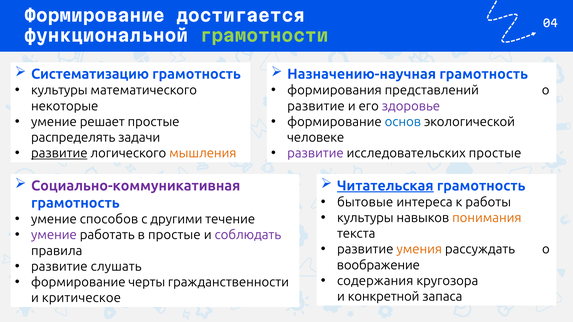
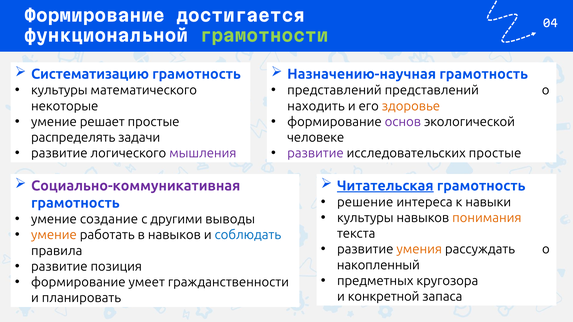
формирования: формирования -> представлений (334, 90)
развитие: развитие -> находить (316, 106)
здоровье colour: purple -> orange (411, 106)
основ colour: blue -> purple (403, 122)
развитие underline: present -> none (59, 153)
мышления colour: orange -> purple (203, 153)
бытовые: бытовые -> решение (365, 202)
работы: работы -> навыки (488, 202)
способов: способов -> создание (109, 219)
течение: течение -> выводы (230, 219)
умение colour: purple -> orange (54, 235)
в простые: простые -> навыков (174, 235)
соблюдать colour: purple -> blue (248, 235)
воображение: воображение -> накопленный (378, 265)
слушать: слушать -> позиция (116, 267)
содержания: содержания -> предметных (375, 281)
черты: черты -> умеет (147, 282)
критическое: критическое -> планировать (81, 298)
